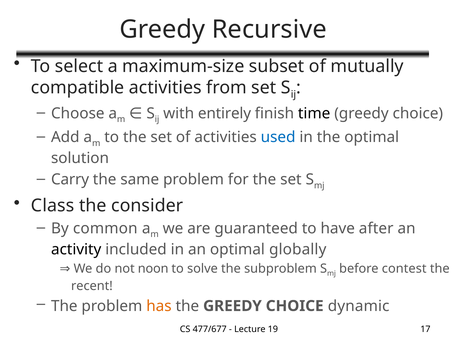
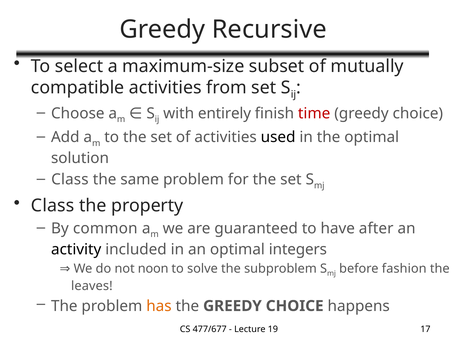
time colour: black -> red (314, 113)
used colour: blue -> black (278, 137)
Carry: Carry -> Class (70, 179)
consider: consider -> property (147, 205)
globally: globally -> integers (298, 249)
contest: contest -> fashion (404, 268)
recent: recent -> leaves (92, 285)
dynamic: dynamic -> happens (359, 306)
